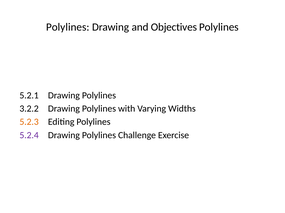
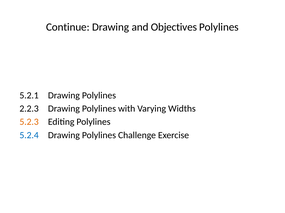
Polylines: Polylines -> Continue (68, 27)
3.2.2: 3.2.2 -> 2.2.3 (29, 109)
5.2.4 colour: purple -> blue (29, 136)
